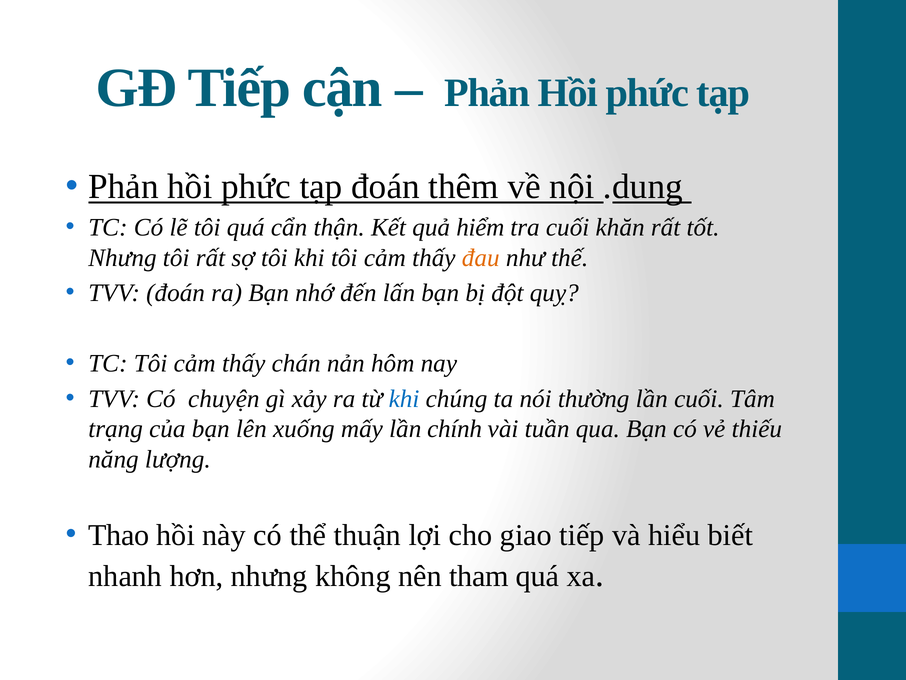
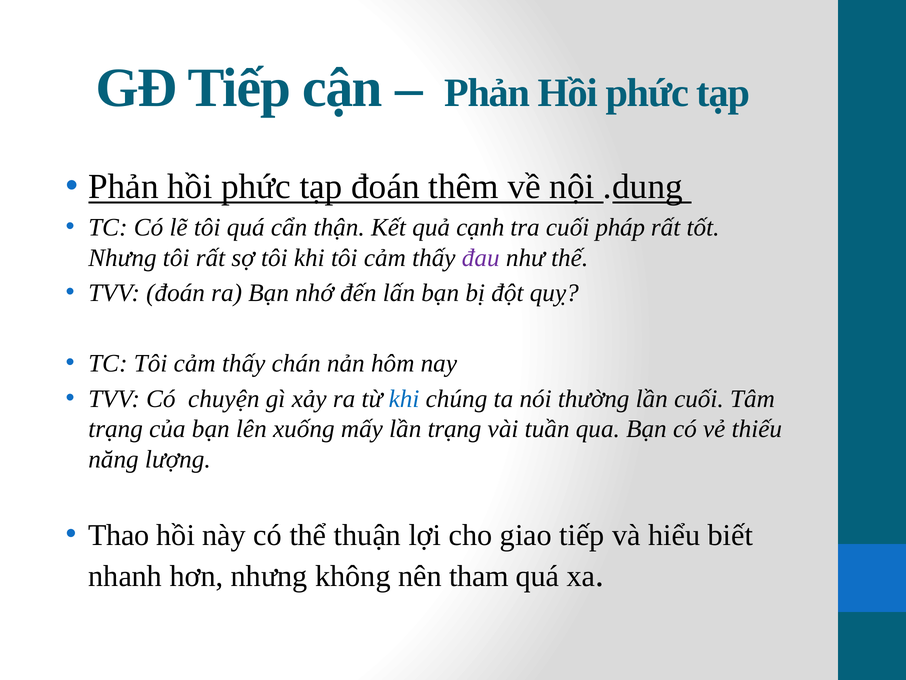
hiểm: hiểm -> cạnh (480, 227)
khăn: khăn -> pháp (620, 227)
đau colour: orange -> purple (481, 257)
lần chính: chính -> trạng (455, 429)
